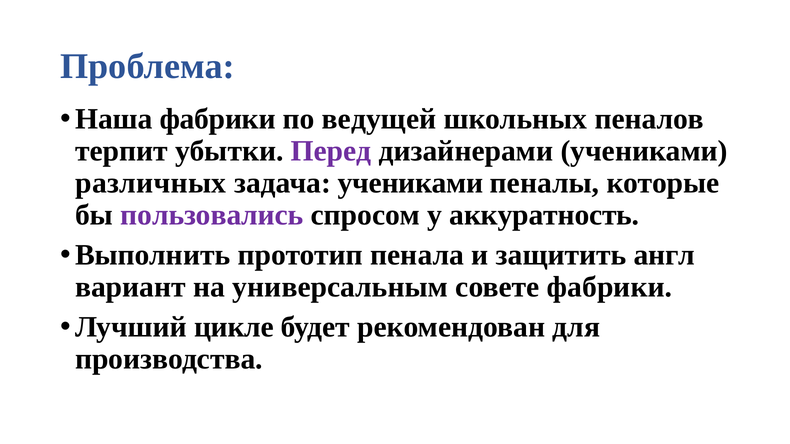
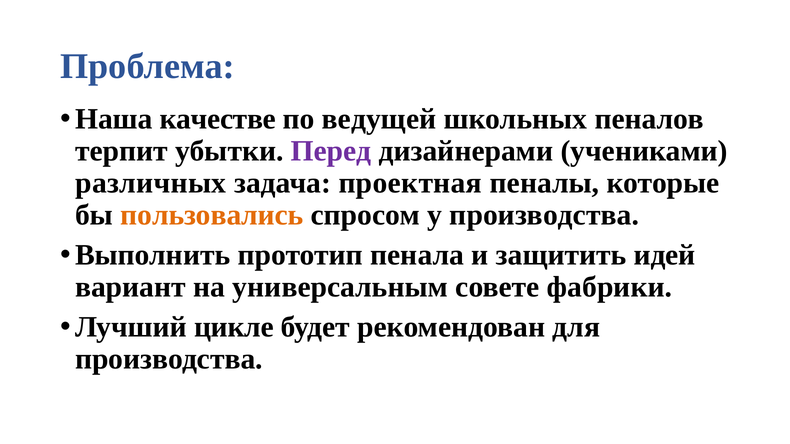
Наша фабрики: фабрики -> качестве (218, 119)
задача учениками: учениками -> проектная (410, 183)
пользовались colour: purple -> orange (212, 215)
у аккуратность: аккуратность -> производства (544, 215)
англ: англ -> идей (664, 255)
